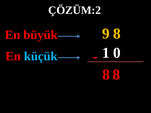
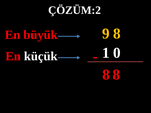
küçük colour: light blue -> white (41, 56)
